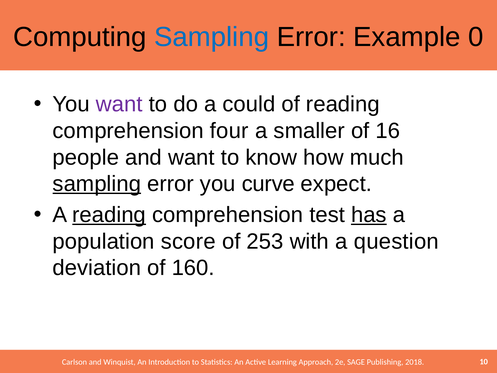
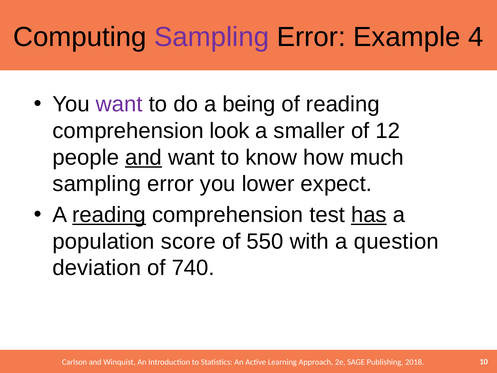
Sampling colour: blue -> purple (212, 37)
0: 0 -> 4 (476, 37)
could: could -> being (249, 104)
four: four -> look (230, 131)
16: 16 -> 12 (388, 131)
and underline: none -> present (143, 157)
sampling underline: present -> none (97, 184)
curve: curve -> lower (268, 184)
253: 253 -> 550 (265, 241)
160: 160 -> 740 (193, 268)
